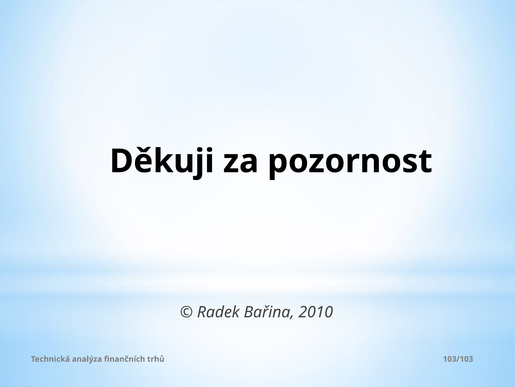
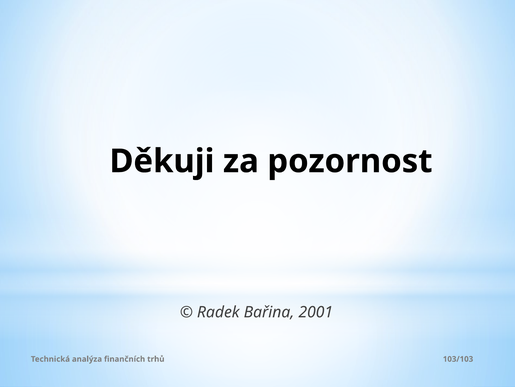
2010: 2010 -> 2001 (316, 312)
